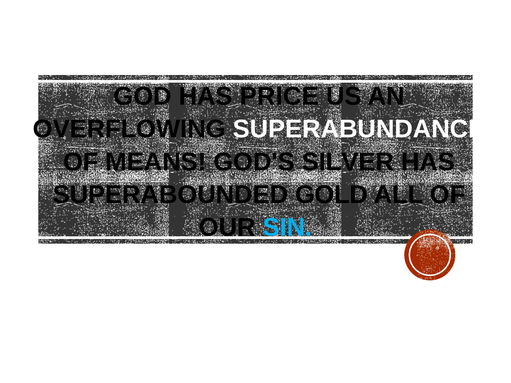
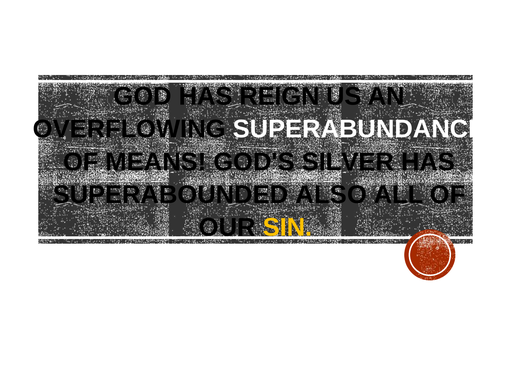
PRICE: PRICE -> REIGN (280, 97)
GOLD: GOLD -> ALSO (331, 195)
SIN colour: light blue -> yellow (288, 228)
